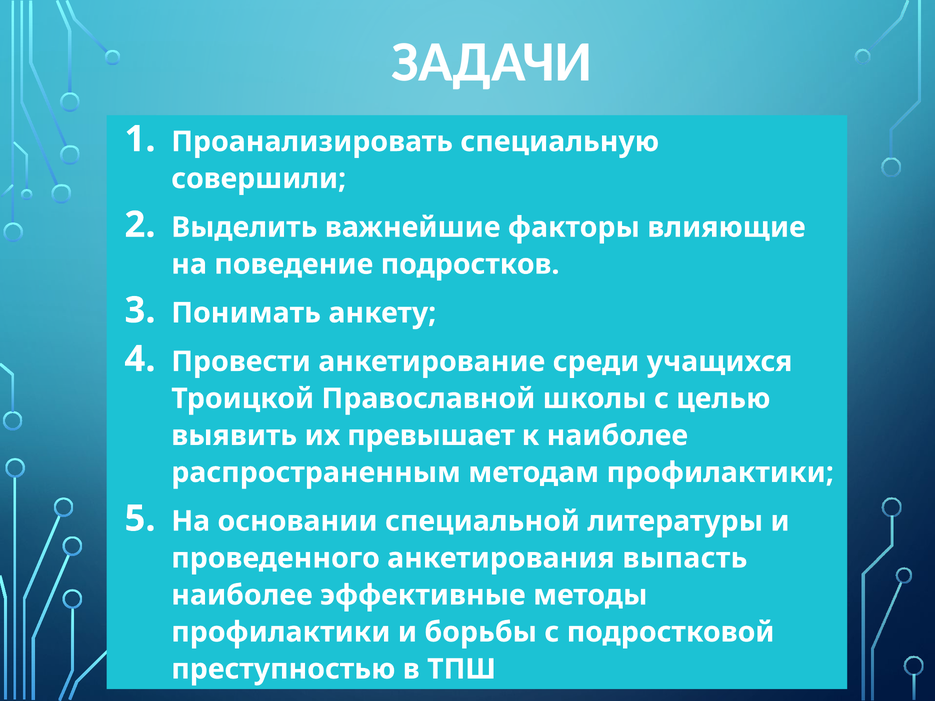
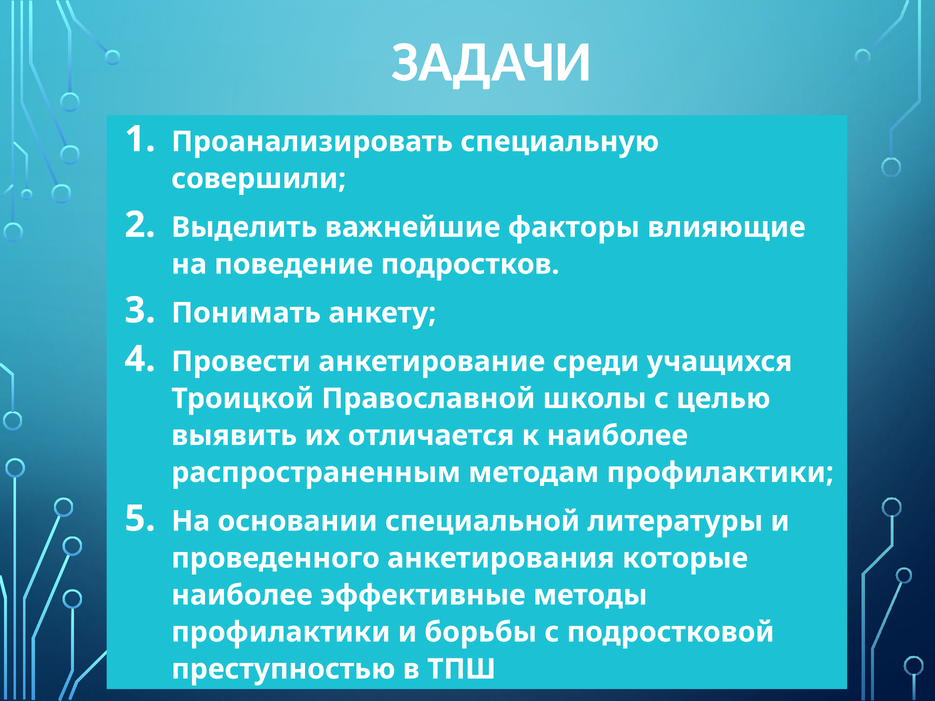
превышает: превышает -> отличается (431, 436)
выпасть: выпасть -> которые (685, 558)
